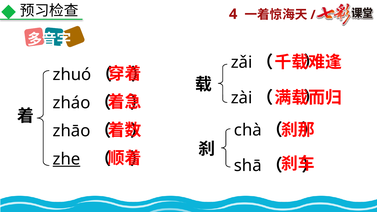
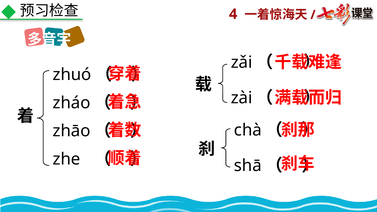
zhe underline: present -> none (66, 159)
